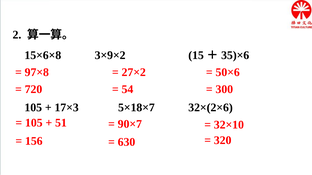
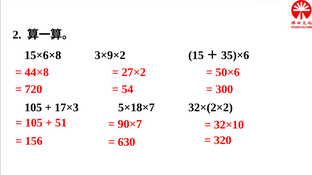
97×8: 97×8 -> 44×8 (37, 72)
32×(2×6: 32×(2×6 -> 32×(2×2 (211, 108)
